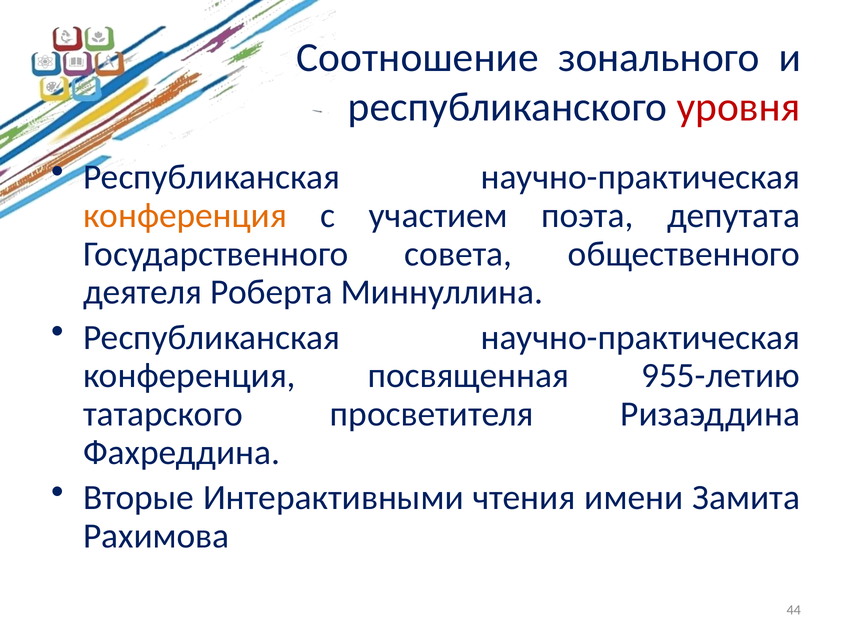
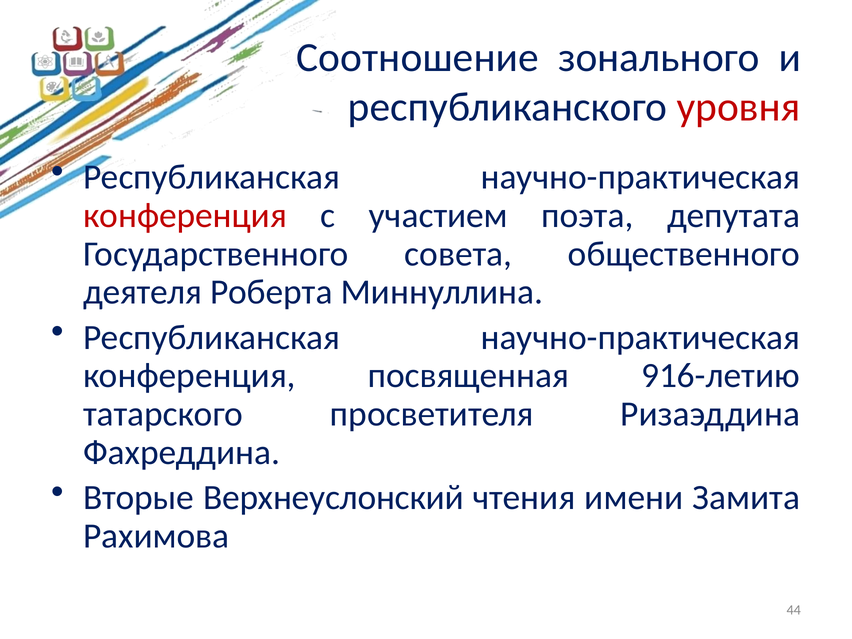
конференция colour: orange -> red (185, 215)
955-летию: 955-летию -> 916-летию (720, 376)
Интерактивными: Интерактивными -> Верхнеуслонский (334, 497)
